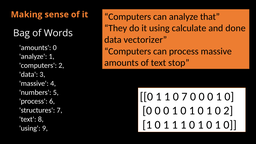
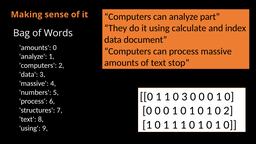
that: that -> part (210, 17)
done: done -> index (236, 28)
vectorizer: vectorizer -> document (145, 40)
0 7: 7 -> 3 (184, 97)
